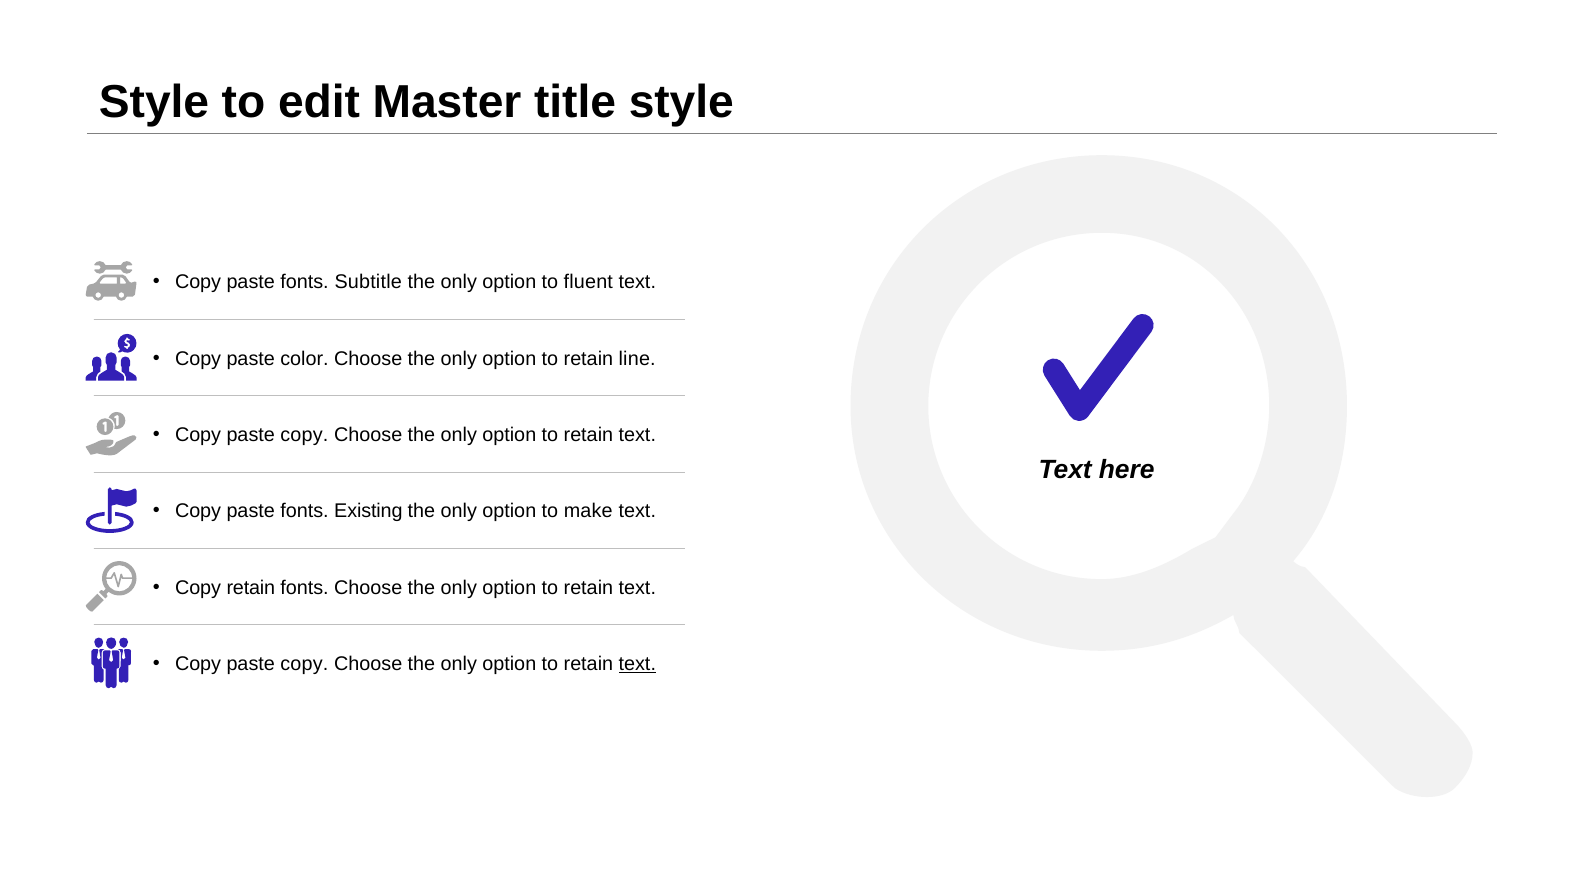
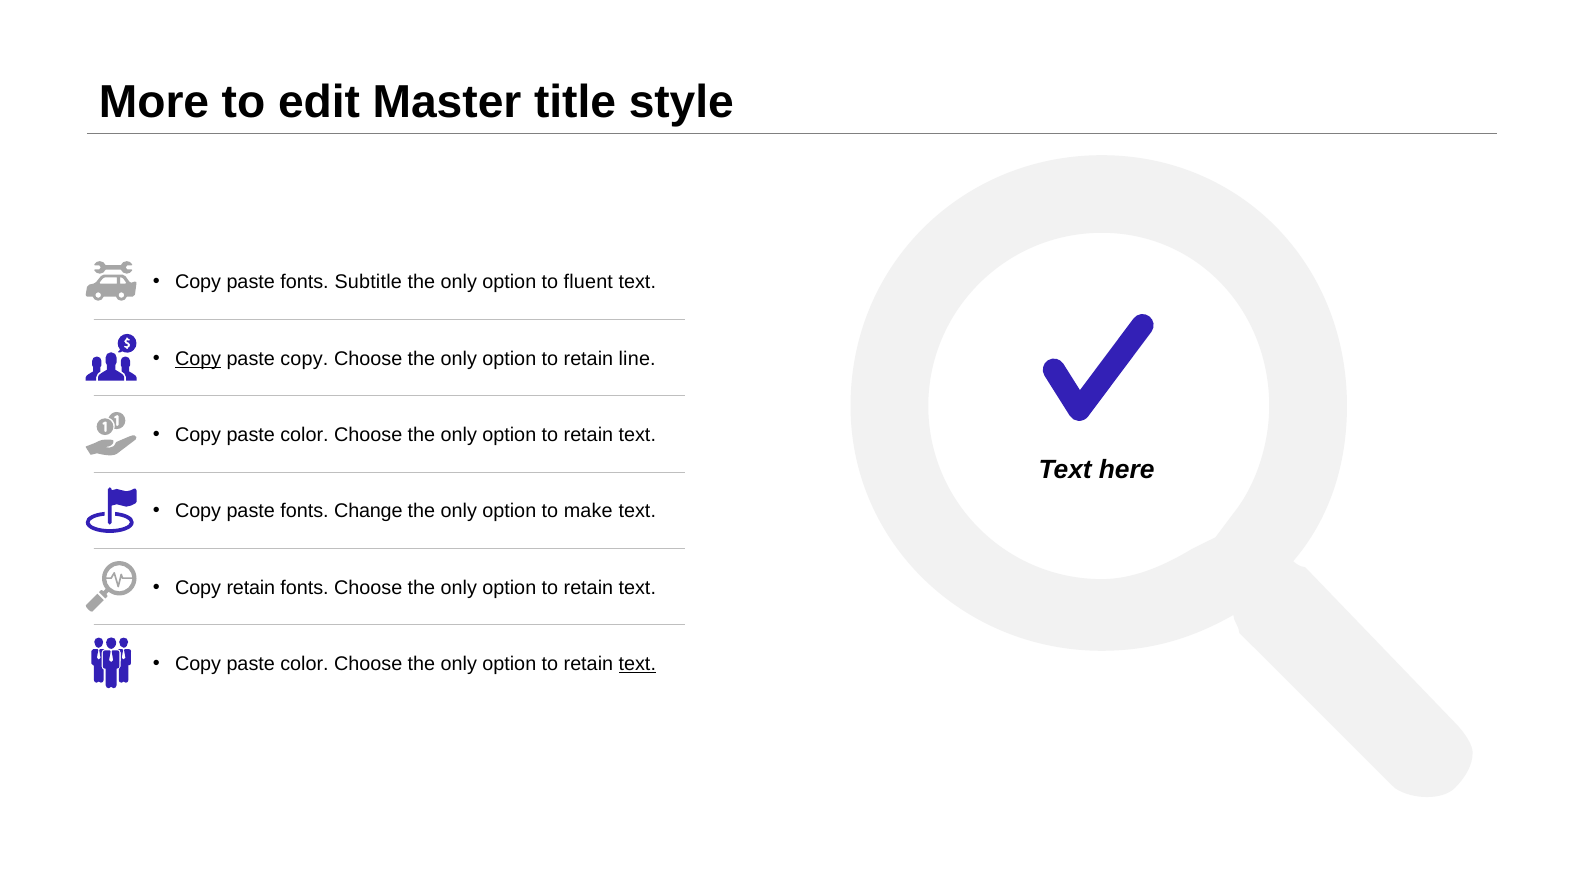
Style: Style -> More (154, 102)
Copy underline: none -> present (198, 359)
paste color: color -> copy (304, 359)
copy: copy -> color (304, 435)
Existing: Existing -> Change (368, 511)
copy: copy -> color (304, 664)
